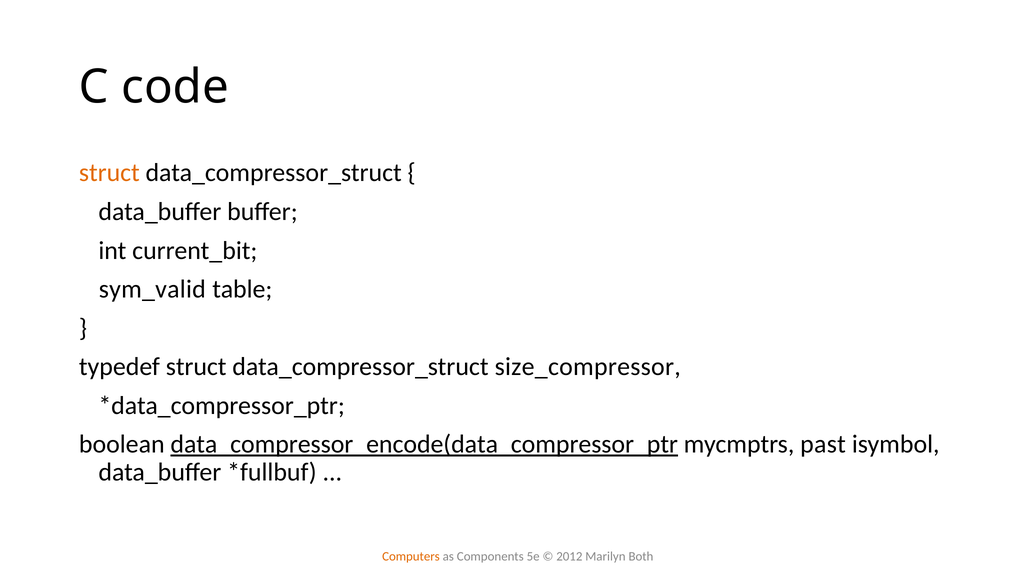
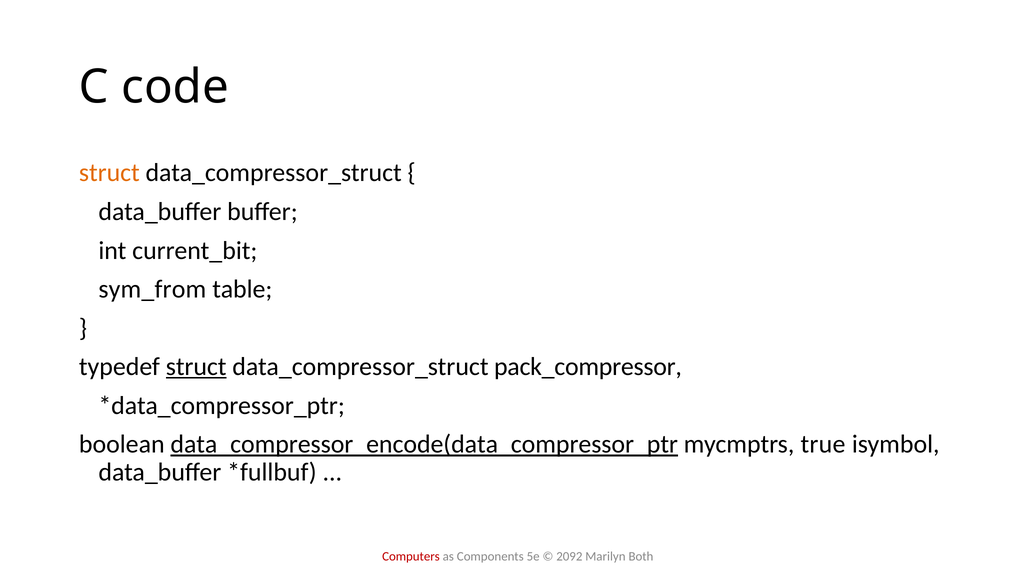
sym_valid: sym_valid -> sym_from (152, 289)
struct underline: none -> present (196, 367)
size_compressor: size_compressor -> pack_compressor (588, 367)
past: past -> true (823, 444)
Computers colour: orange -> red (411, 556)
2012: 2012 -> 2092 (569, 556)
